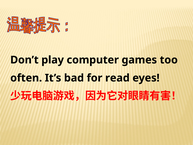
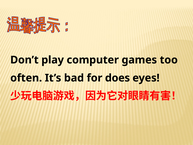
read: read -> does (117, 78)
